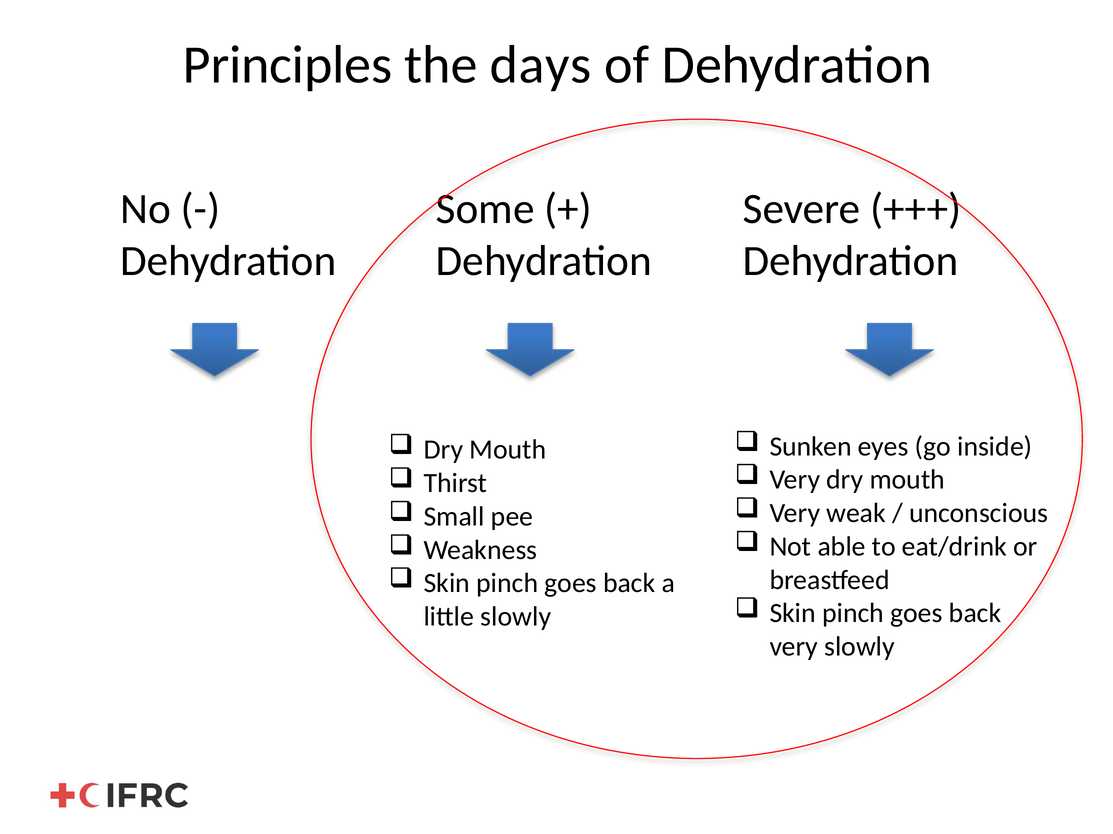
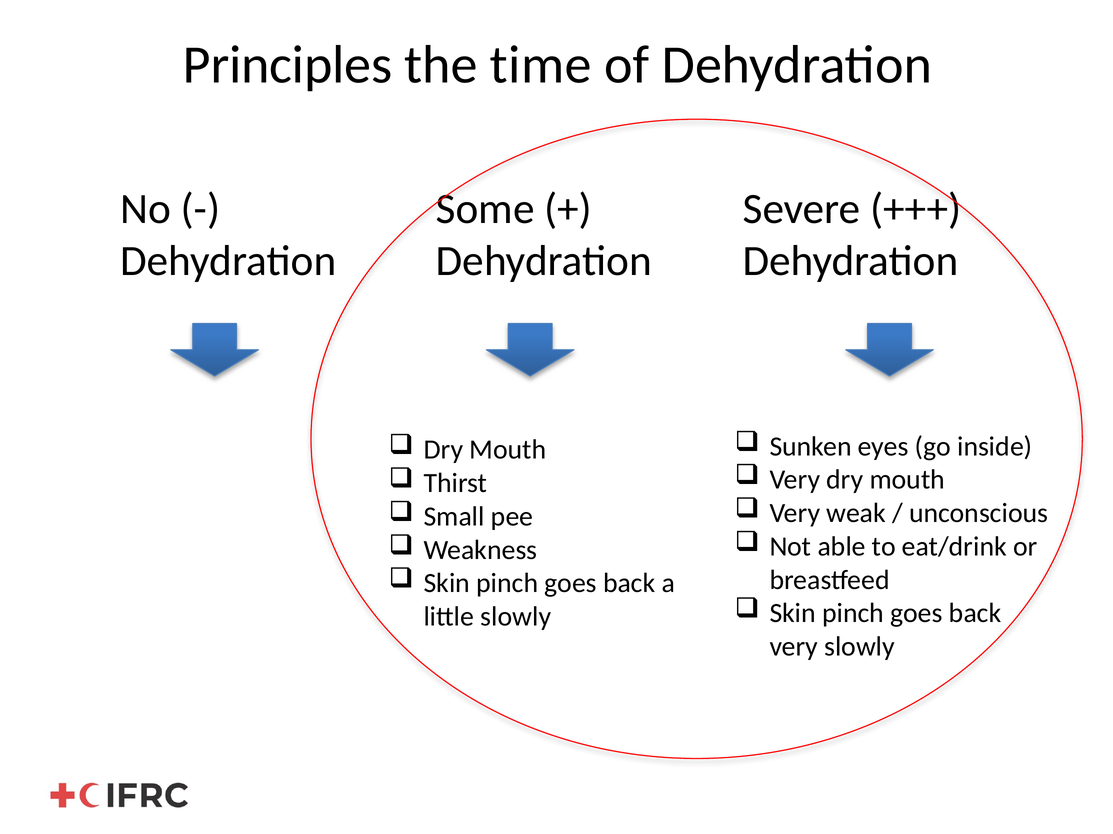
days: days -> time (541, 65)
